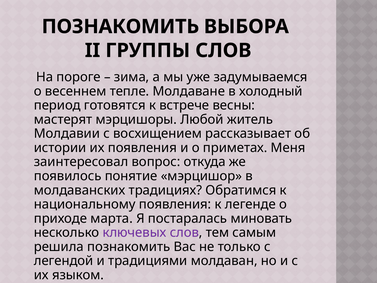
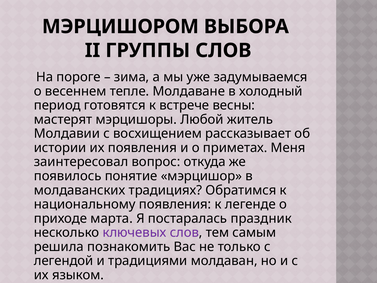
ПОЗНАКОМИТЬ: ПОЗНАКОМИТЬ -> МЭРЦИШОРОМ (120, 27)
миновать: миновать -> праздник (261, 218)
